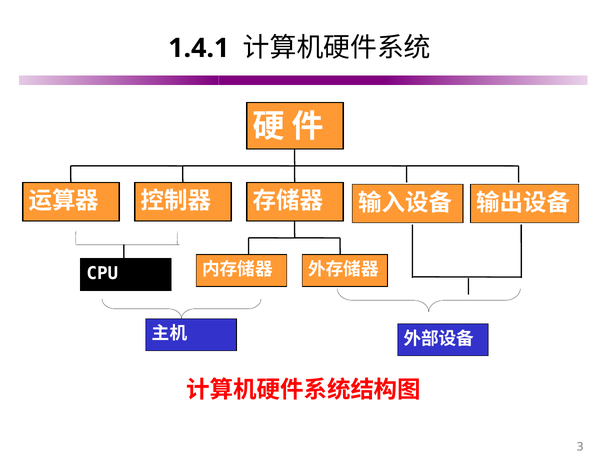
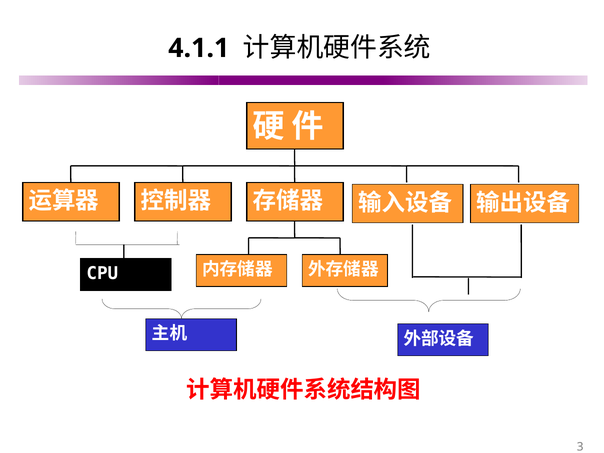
1.4.1: 1.4.1 -> 4.1.1 (199, 48)
